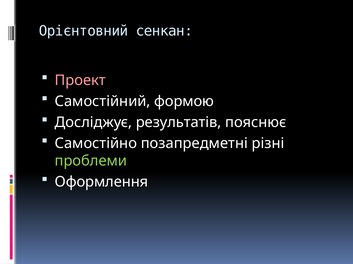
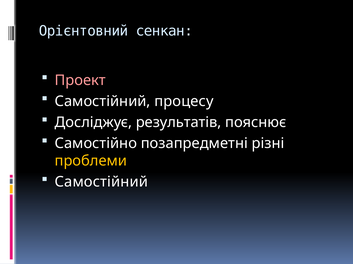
формою: формою -> процесу (184, 102)
проблеми colour: light green -> yellow (91, 161)
Оформлення: Оформлення -> Самостійний (101, 182)
